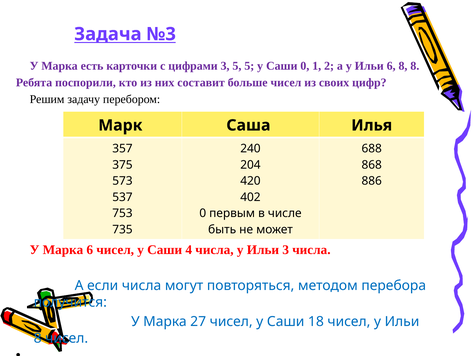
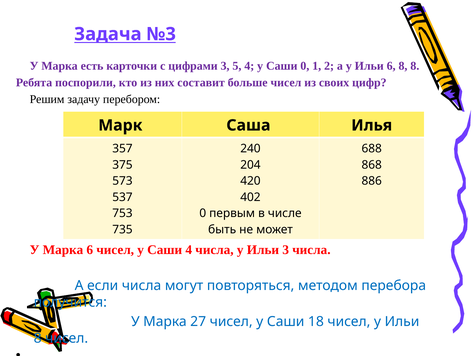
5 5: 5 -> 4 (249, 66)
